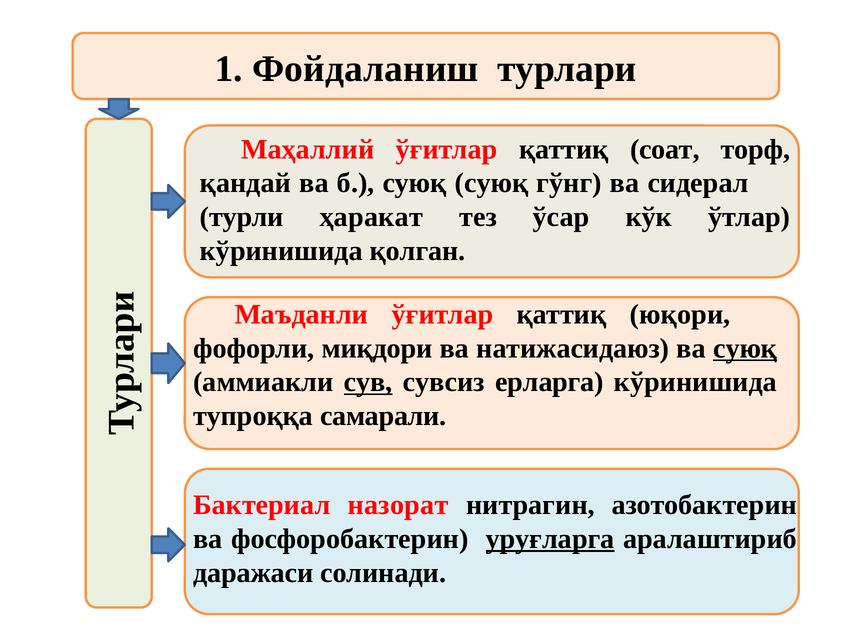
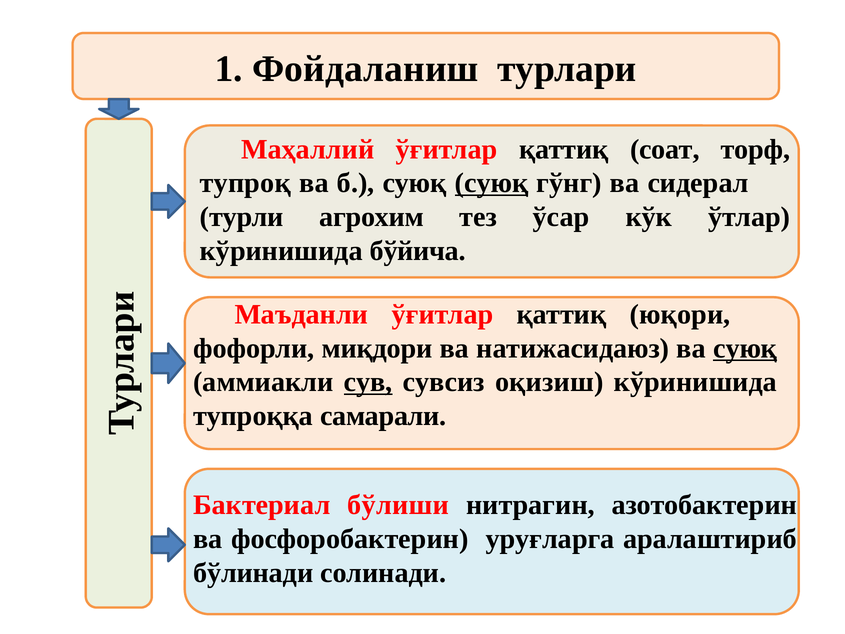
қандай: қандай -> тупроқ (245, 183)
суюқ underline: none -> present (492, 183)
ҳаракат: ҳаракат -> агрохим (372, 217)
қолган: қолган -> бўйича (418, 251)
ерларга: ерларга -> оқизиш (549, 382)
назорат: назорат -> бўлиши (398, 505)
уруғларга underline: present -> none (550, 539)
даражаси: даражаси -> бўлинади (253, 573)
